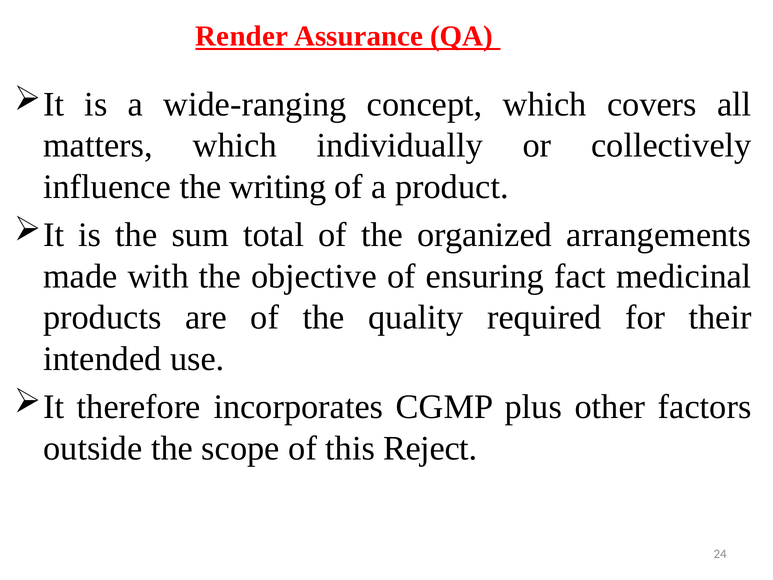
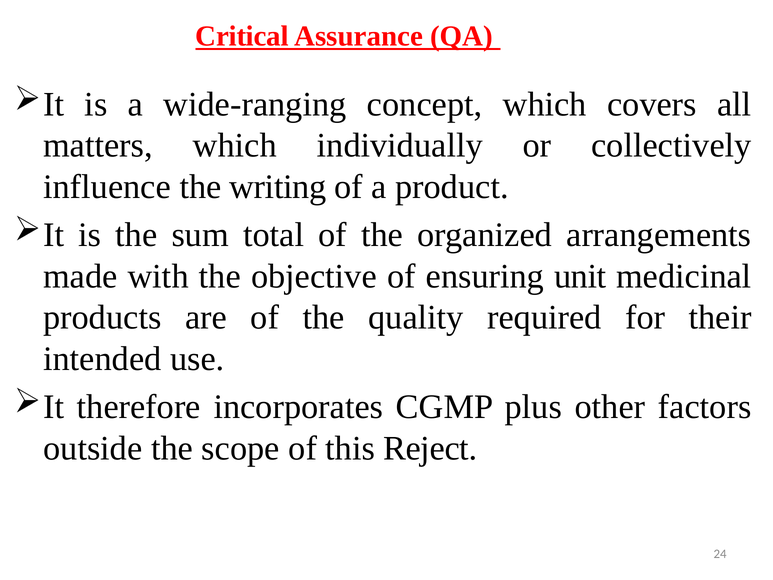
Render: Render -> Critical (242, 36)
fact: fact -> unit (580, 276)
